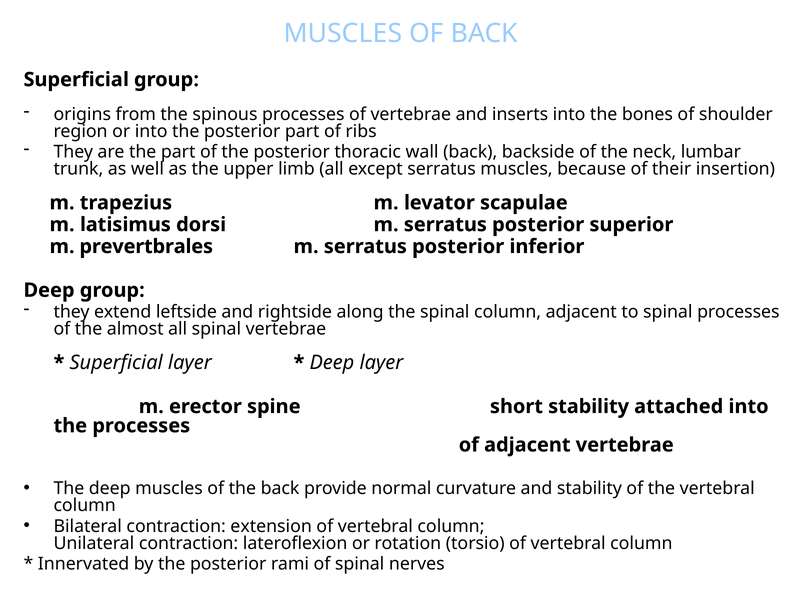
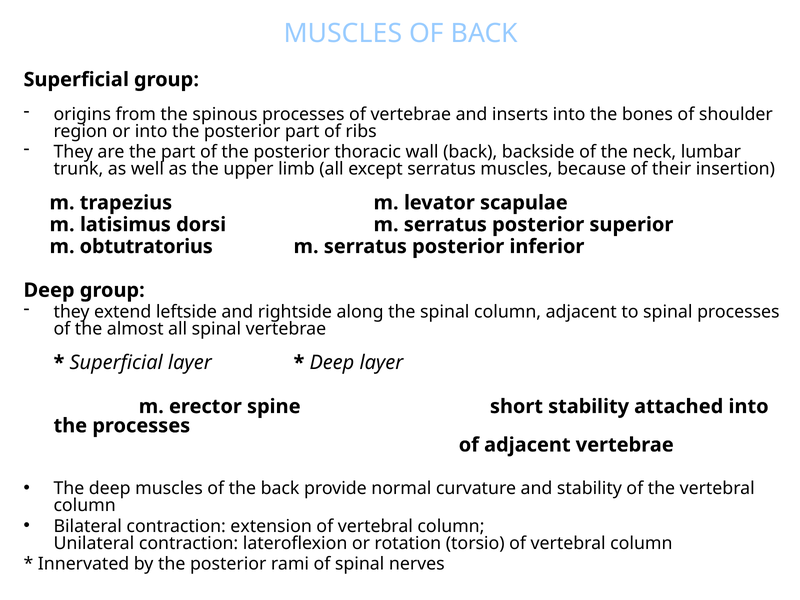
prevertbrales: prevertbrales -> obtutratorius (146, 247)
